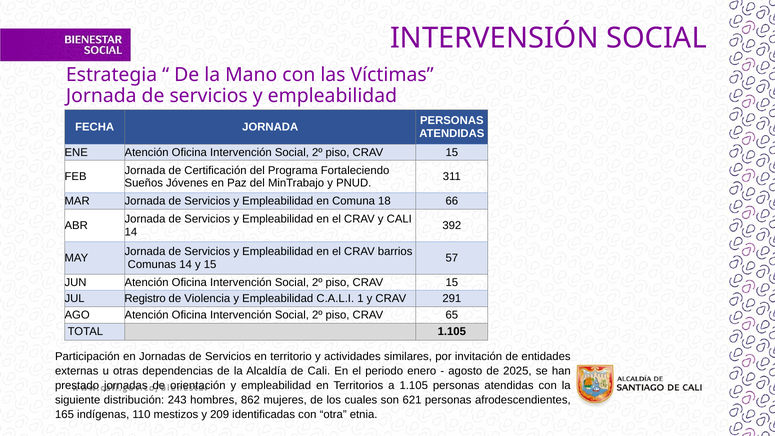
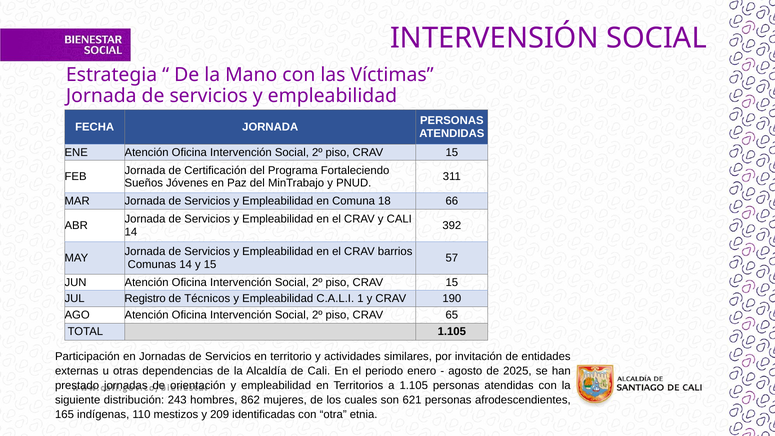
Violencia: Violencia -> Técnicos (207, 299)
291: 291 -> 190 (452, 299)
